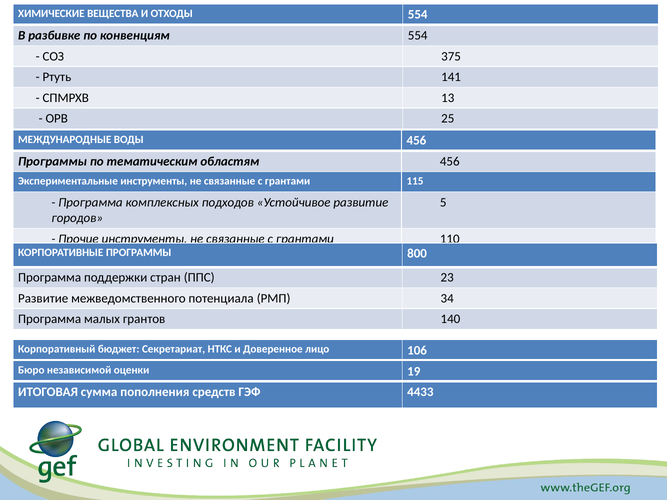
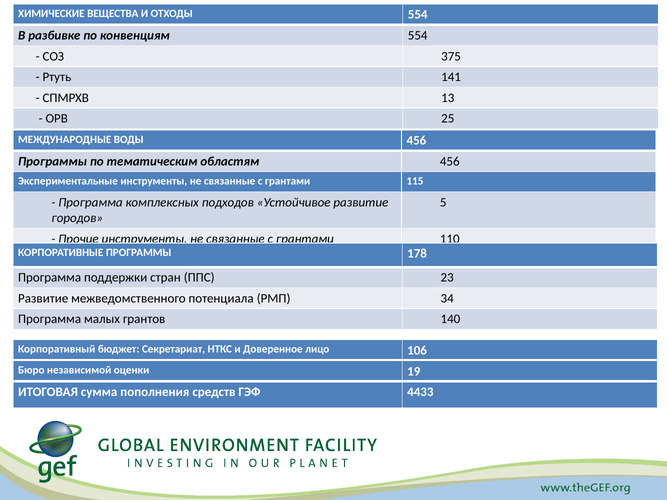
800: 800 -> 178 (417, 254)
